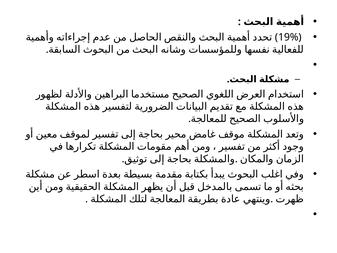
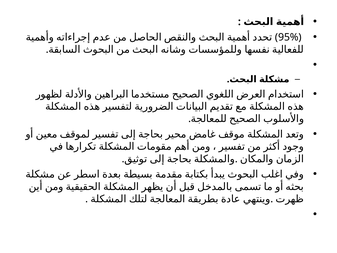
19%: 19% -> 95% (288, 37)
